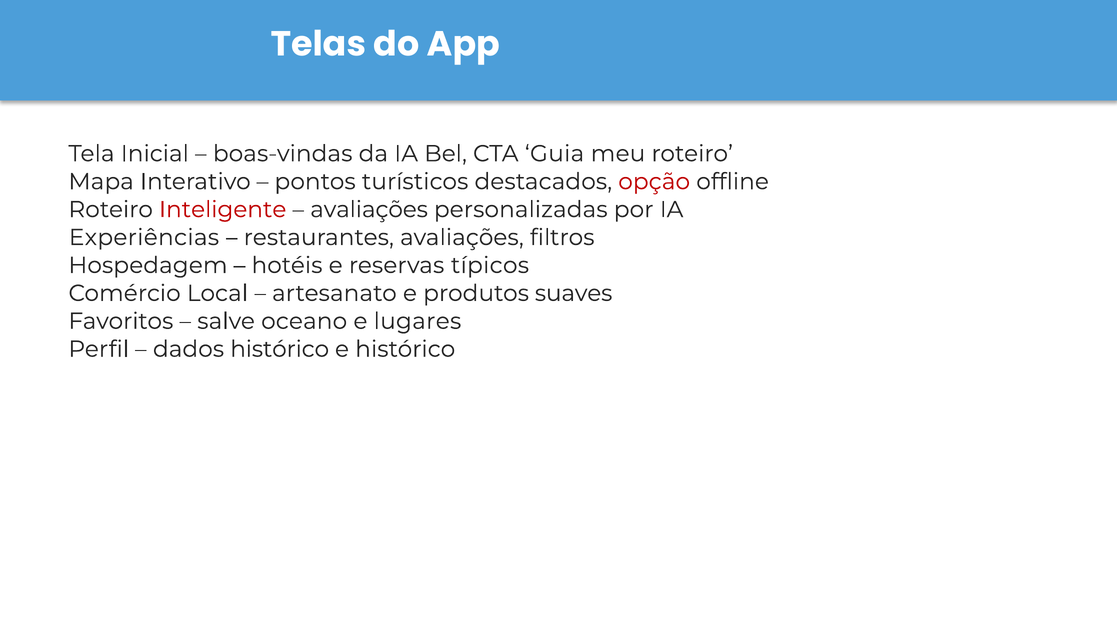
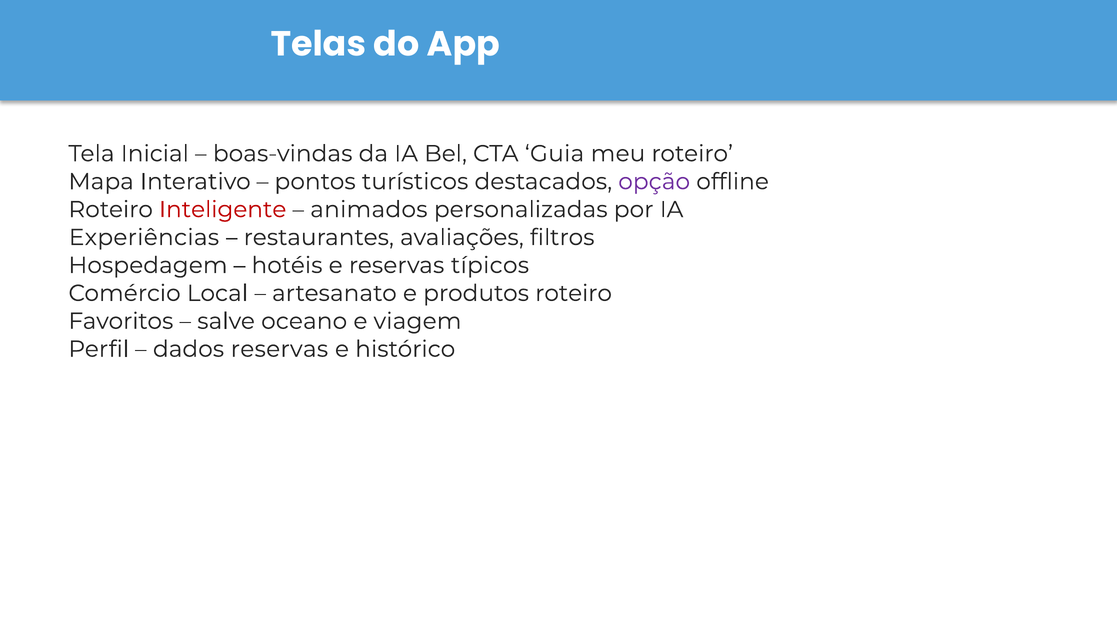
opção colour: red -> purple (654, 182)
avaliações: avaliações -> animados (369, 210)
produtos suaves: suaves -> roteiro (574, 293)
lugares: lugares -> viagem (418, 321)
dados histórico: histórico -> reservas (279, 349)
